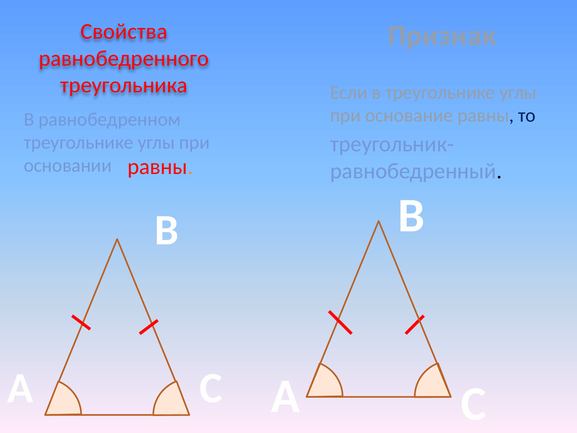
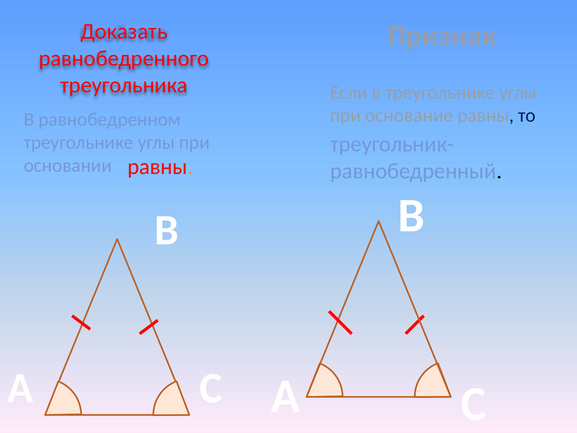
Свойства: Свойства -> Доказать (124, 31)
